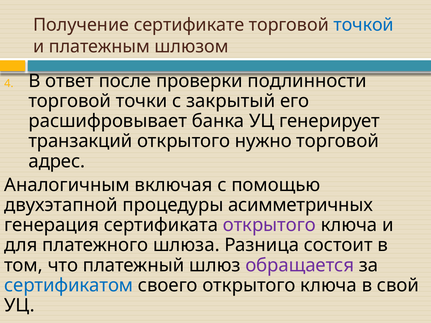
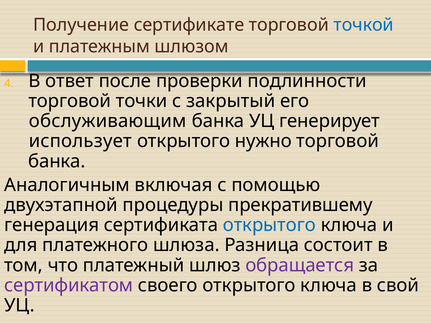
расшифровывает: расшифровывает -> обслуживающим (108, 121)
транзакций: транзакций -> использует (80, 141)
адрес: адрес -> банка (57, 161)
асимметричных: асимметричных -> прекратившему (300, 205)
открытого colour: purple -> blue (269, 225)
сертификатом colour: blue -> purple (69, 285)
